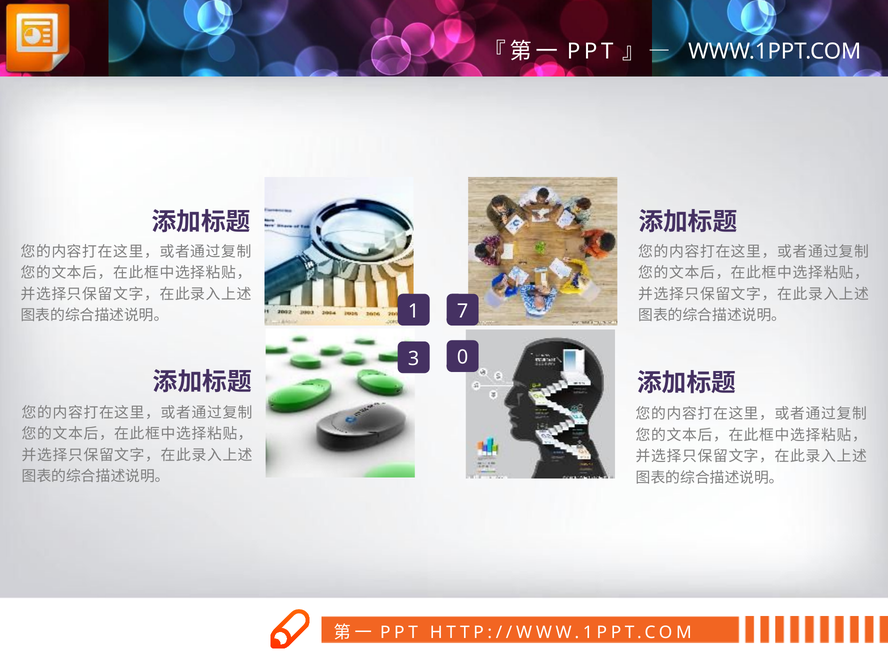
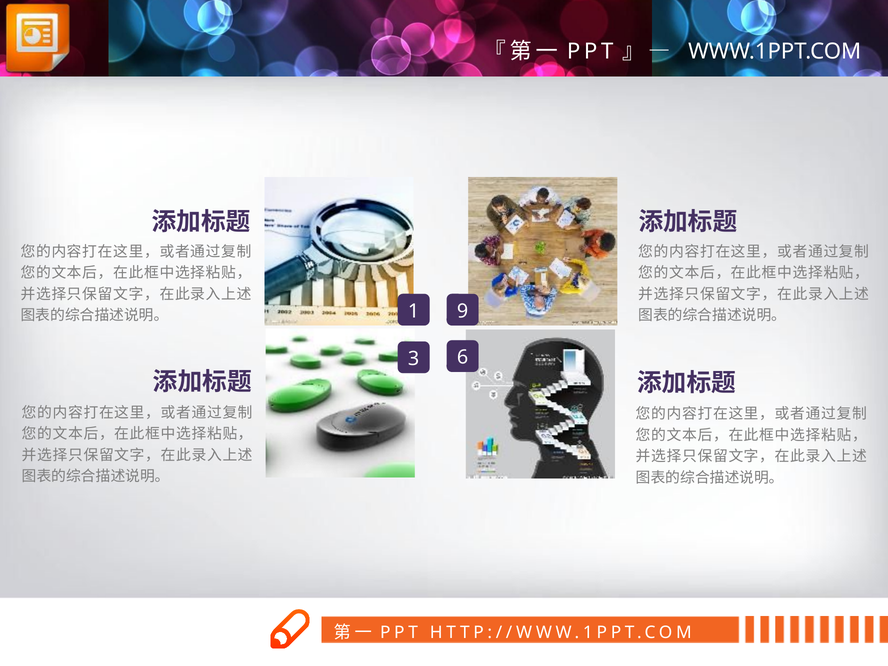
7: 7 -> 9 (463, 311)
0: 0 -> 6 (463, 357)
